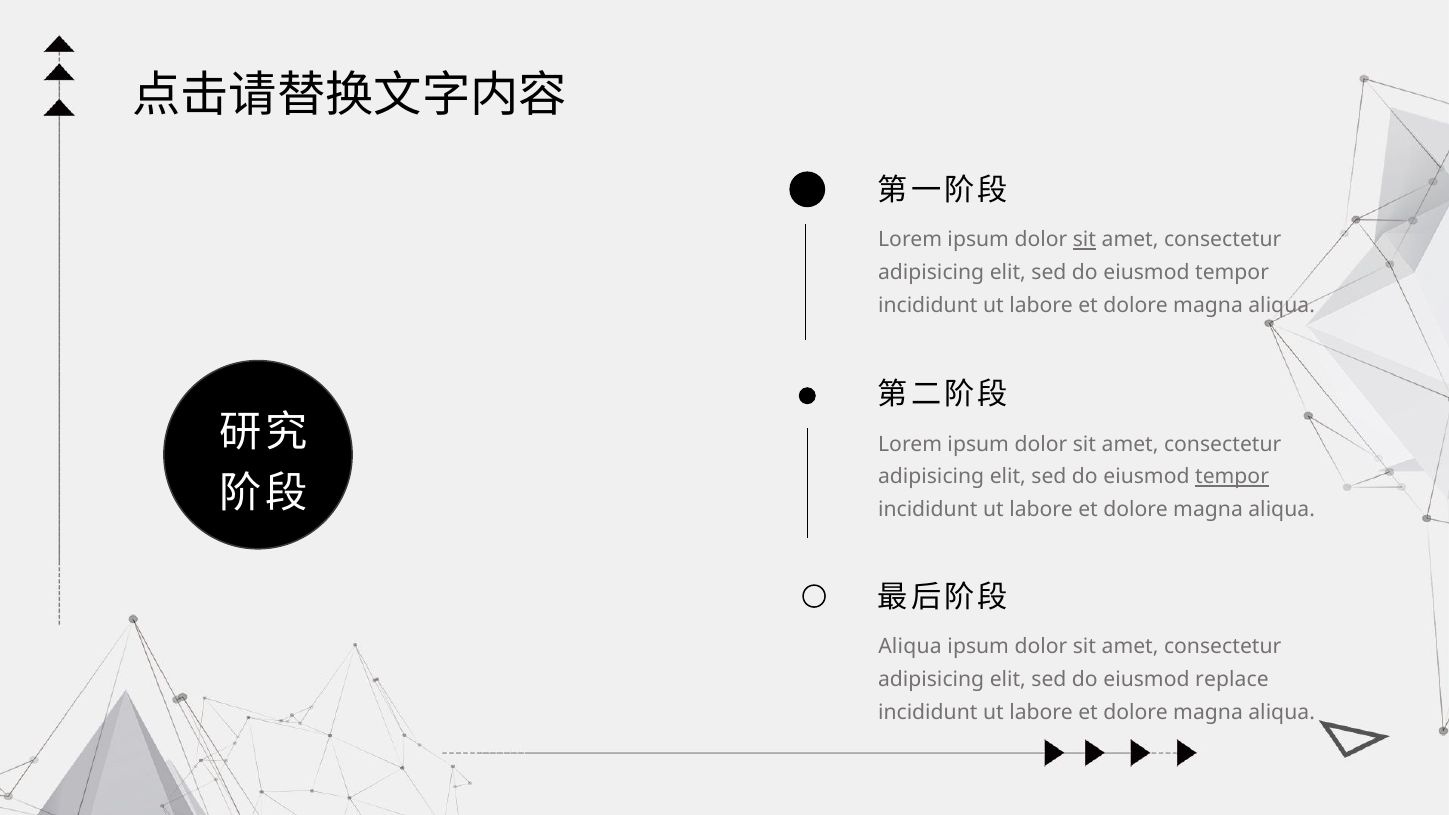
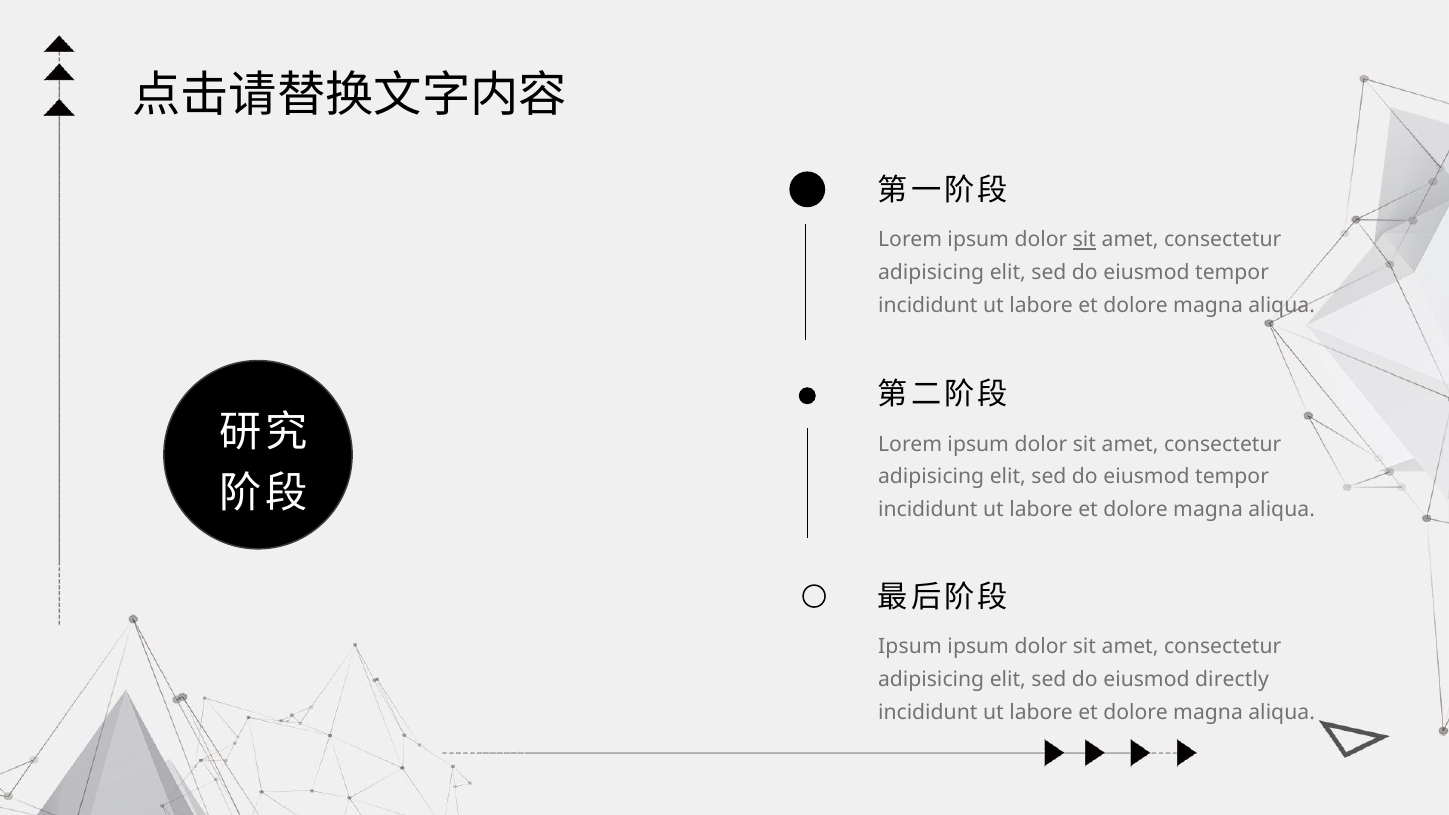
tempor underline: present -> none (1232, 477)
Aliqua: Aliqua -> Ipsum (910, 647)
replace: replace -> directly (1232, 680)
